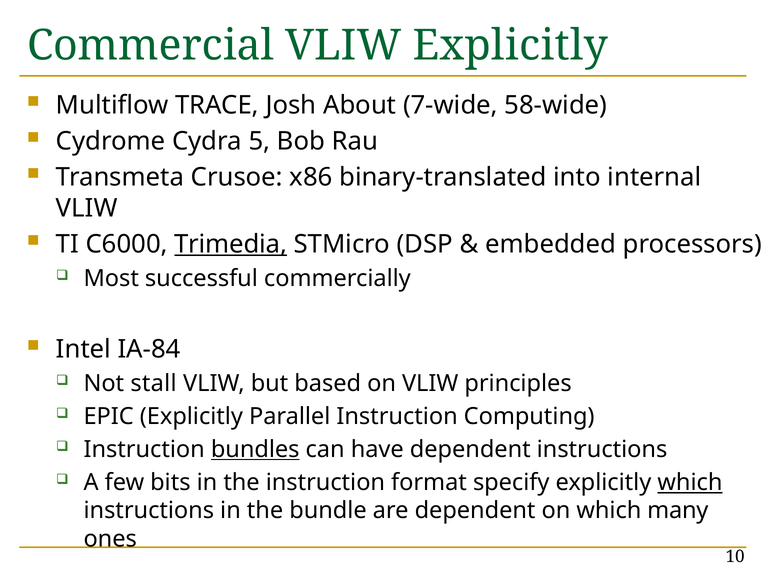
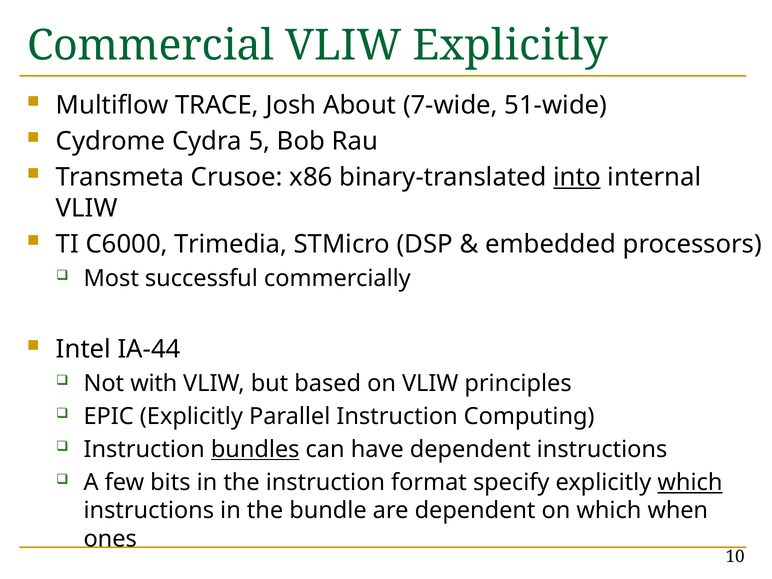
58-wide: 58-wide -> 51-wide (556, 105)
into underline: none -> present (577, 177)
Trimedia underline: present -> none (231, 244)
IA-84: IA-84 -> IA-44 (149, 349)
stall: stall -> with (154, 383)
many: many -> when (678, 511)
